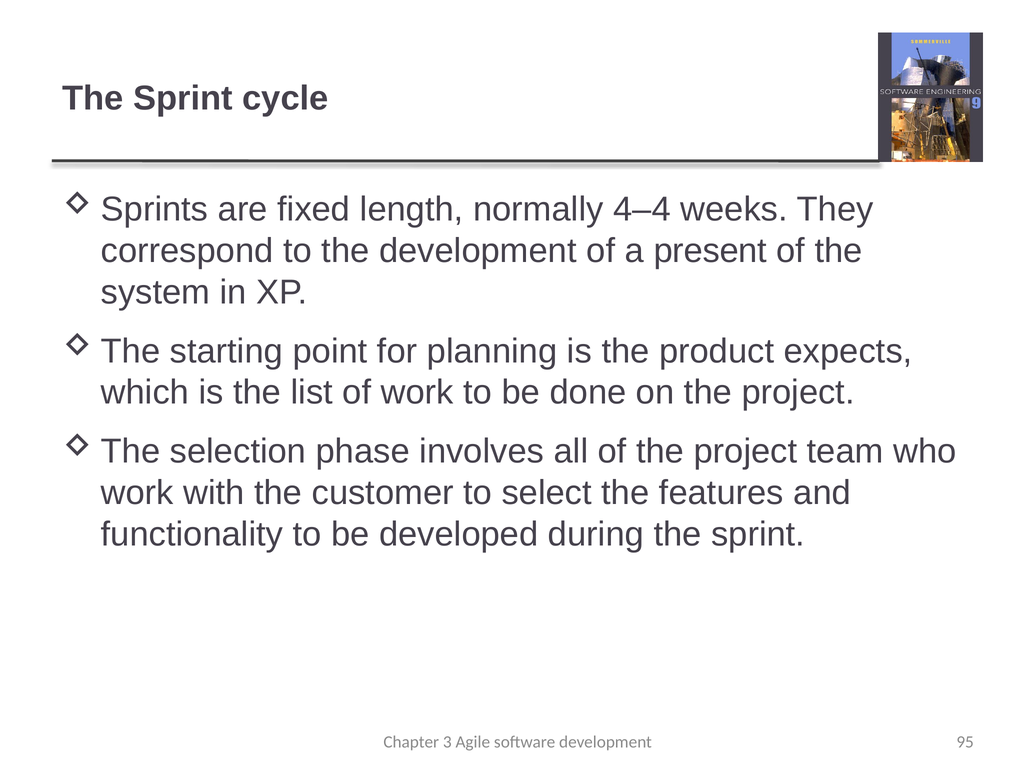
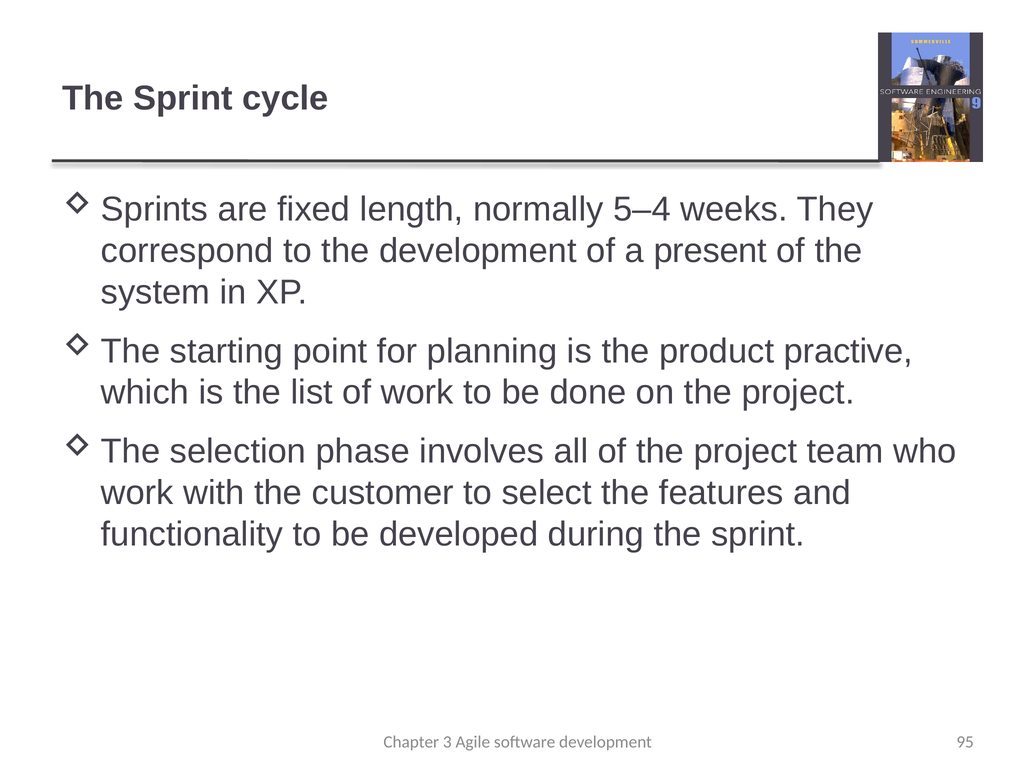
4–4: 4–4 -> 5–4 (642, 210)
expects: expects -> practive (848, 351)
